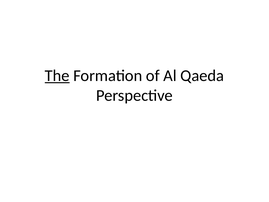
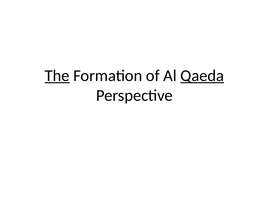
Qaeda underline: none -> present (202, 76)
